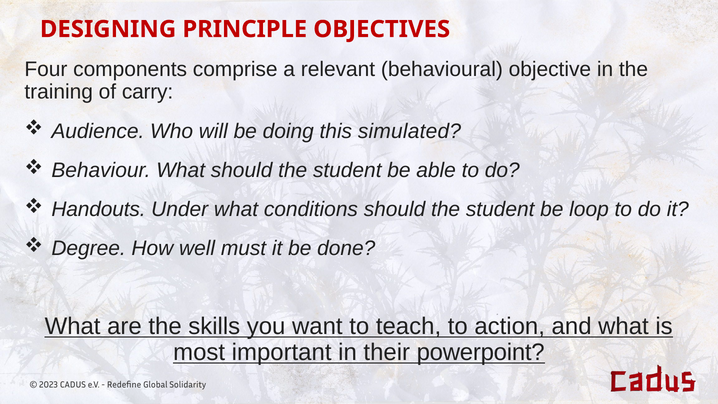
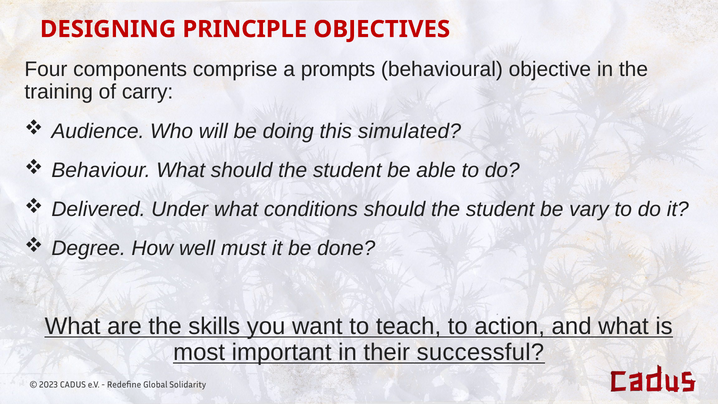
relevant: relevant -> prompts (338, 69)
Handouts: Handouts -> Delivered (98, 209)
loop: loop -> vary (589, 209)
powerpoint: powerpoint -> successful (480, 352)
